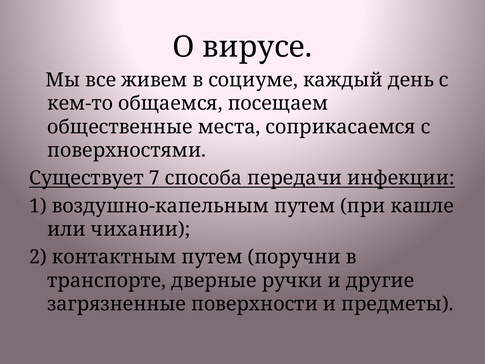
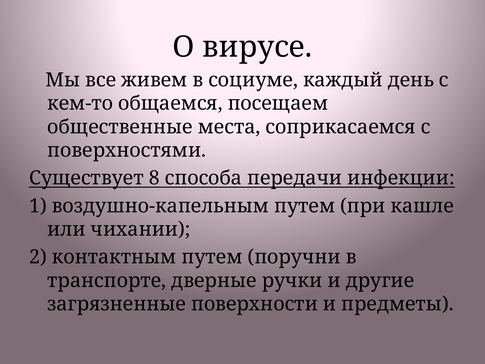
7: 7 -> 8 (154, 178)
